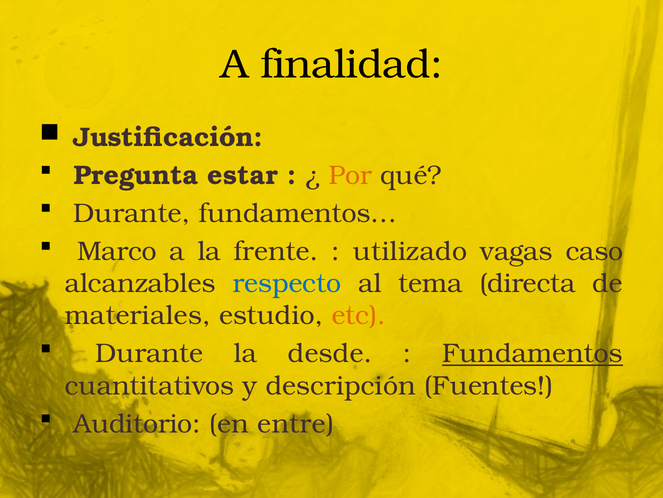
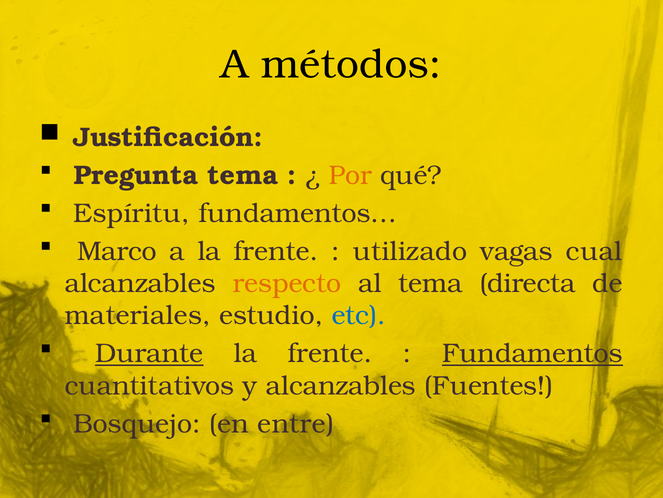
finalidad: finalidad -> métodos (352, 64)
Pregunta estar: estar -> tema (243, 175)
Durante: Durante -> Espíritu (131, 213)
caso: caso -> cual (594, 251)
respecto colour: blue -> orange (287, 283)
etc colour: orange -> blue (359, 315)
Durante underline: none -> present (149, 353)
desde: desde -> frente (330, 353)
y descripción: descripción -> alcanzables (341, 385)
Auditorio: Auditorio -> Bosquejo (137, 423)
